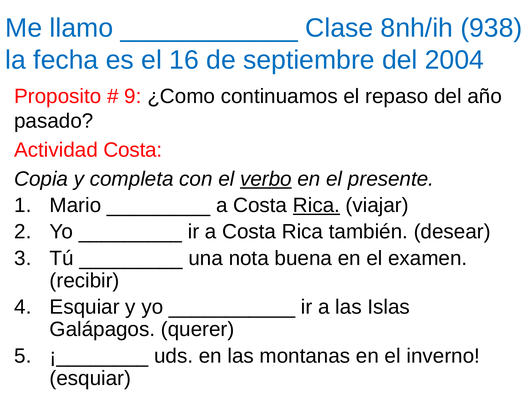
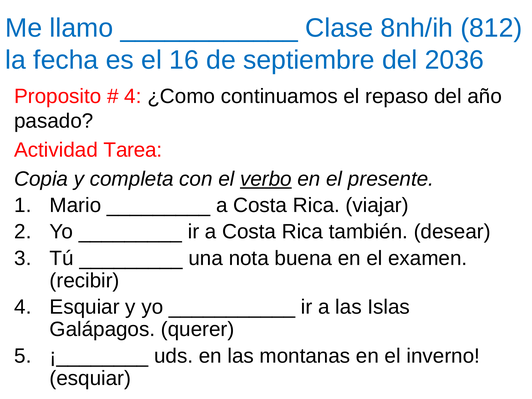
938: 938 -> 812 (491, 28)
2004: 2004 -> 2036 (454, 60)
9: 9 -> 4 (133, 96)
Actividad Costa: Costa -> Tarea (133, 150)
Rica underline: present -> none (316, 205)
